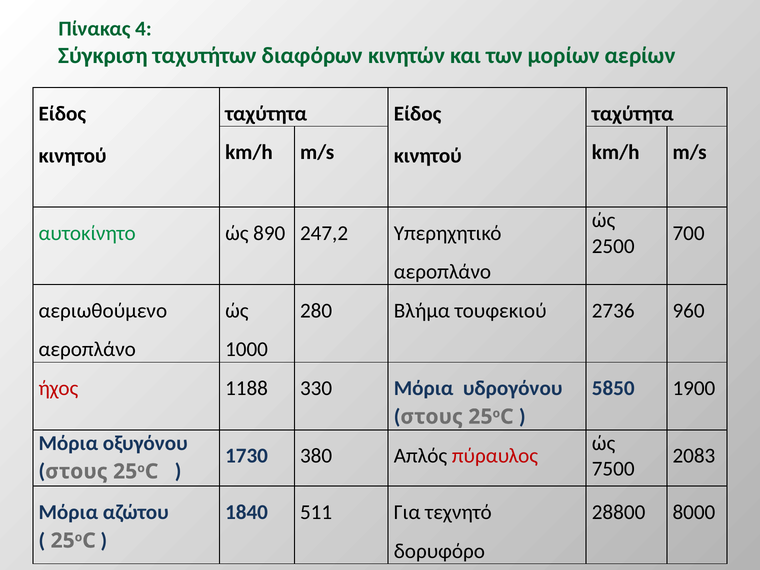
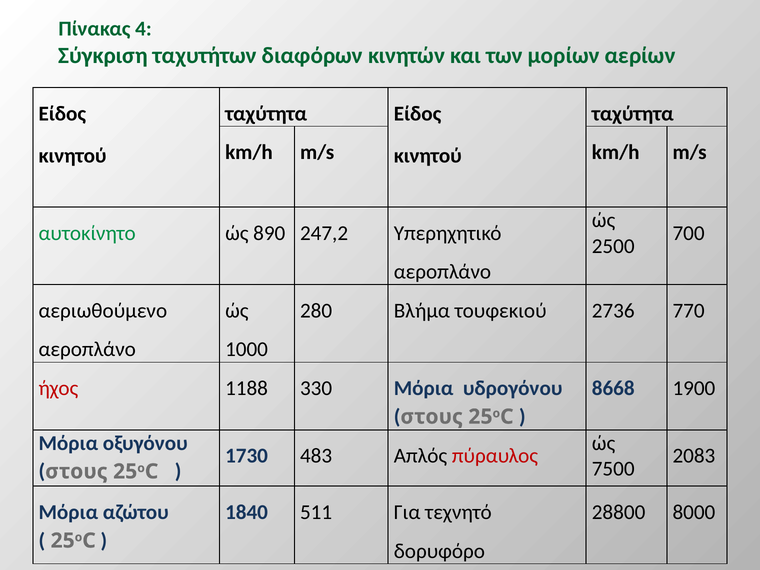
960: 960 -> 770 (689, 311)
5850: 5850 -> 8668 (613, 388)
380: 380 -> 483 (316, 456)
